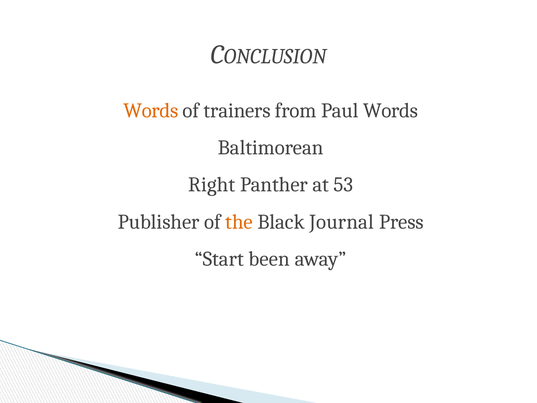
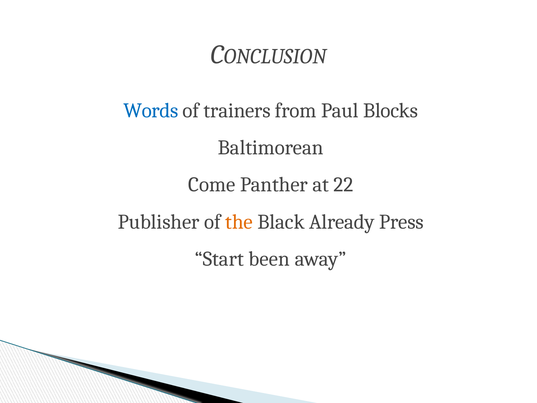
Words colour: orange -> blue (151, 111)
Paul Words: Words -> Blocks (391, 111)
Right: Right -> Come (212, 185)
53: 53 -> 22 (343, 185)
Journal: Journal -> Already (342, 222)
